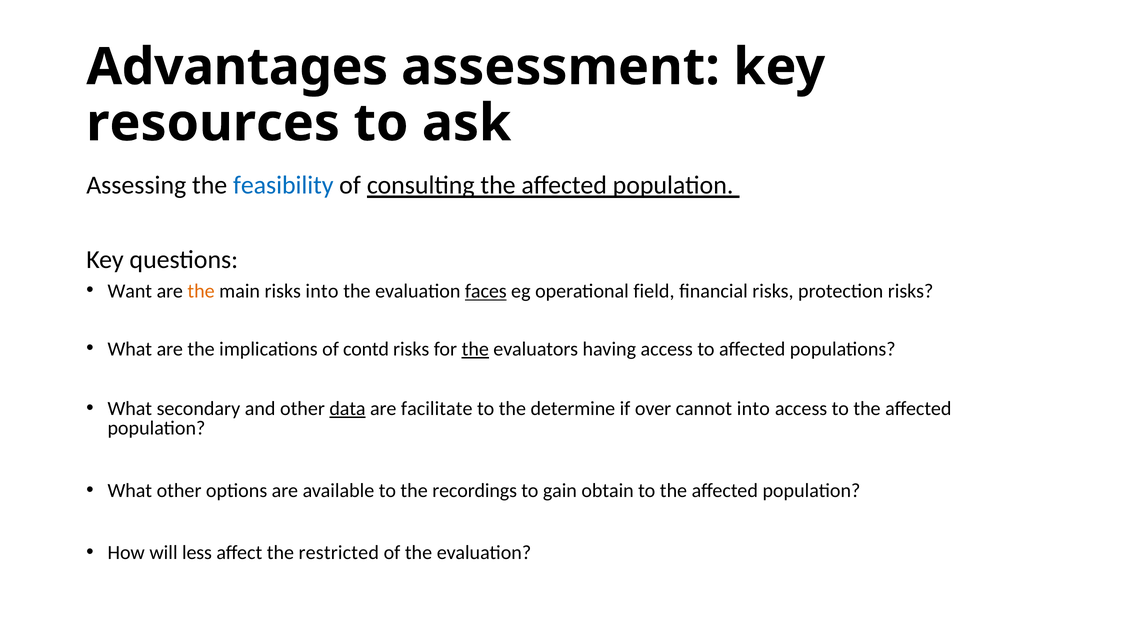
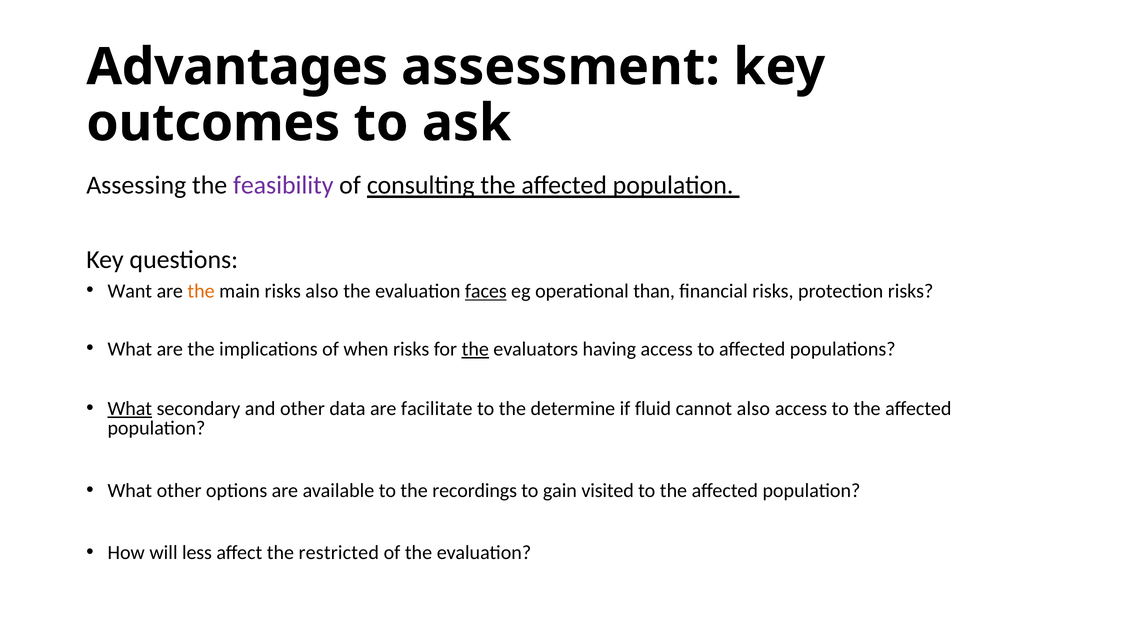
resources: resources -> outcomes (213, 123)
feasibility colour: blue -> purple (283, 185)
risks into: into -> also (322, 291)
field: field -> than (654, 291)
contd: contd -> when (366, 349)
What underline: none -> present (130, 408)
data underline: present -> none (348, 408)
over: over -> fluid (653, 408)
cannot into: into -> also (753, 408)
obtain: obtain -> visited (608, 490)
